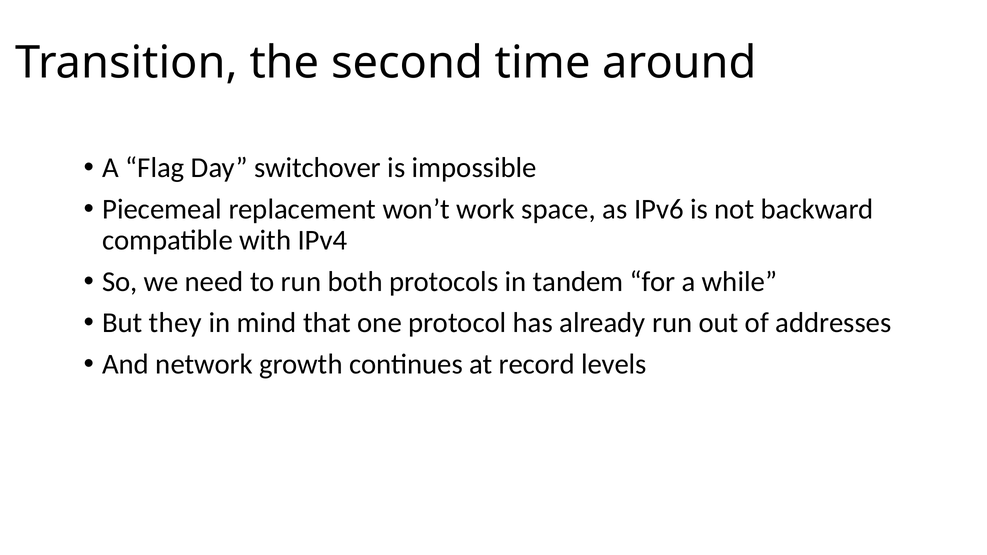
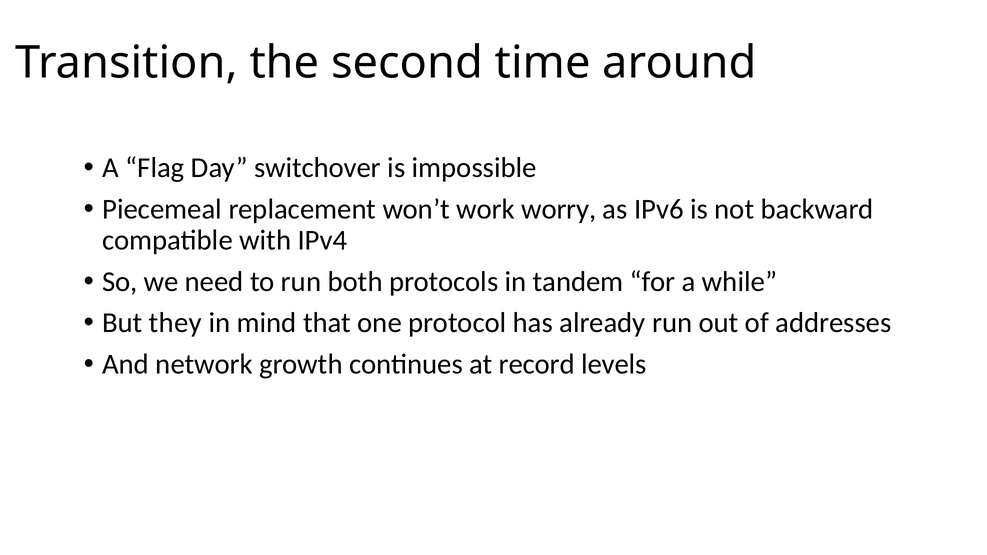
space: space -> worry (559, 209)
